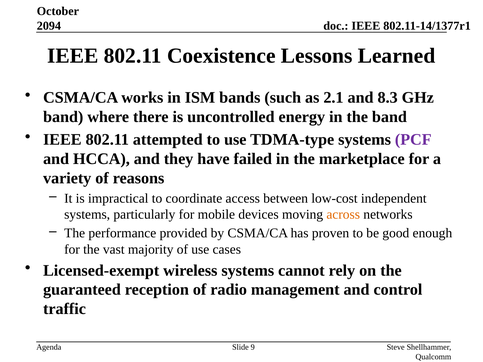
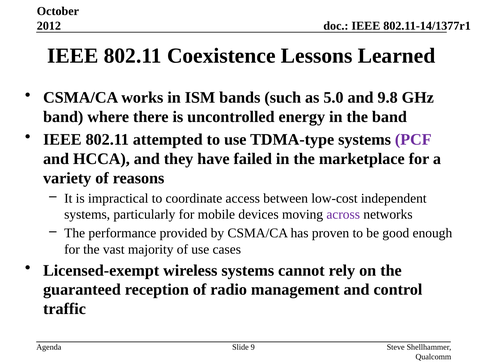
2094: 2094 -> 2012 (49, 26)
2.1: 2.1 -> 5.0 (333, 98)
8.3: 8.3 -> 9.8 (388, 98)
across colour: orange -> purple (343, 215)
